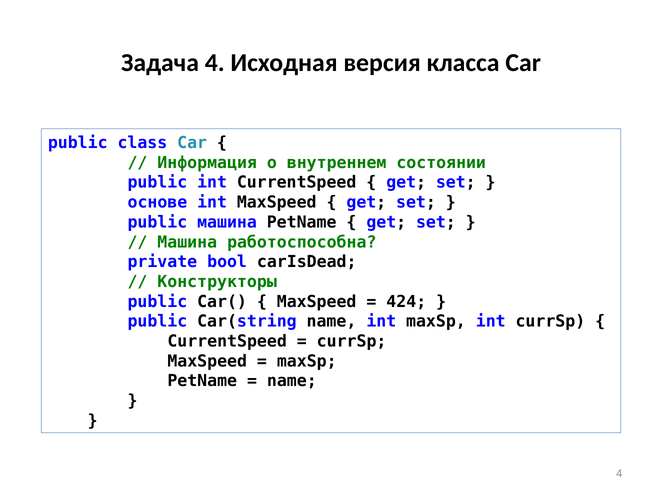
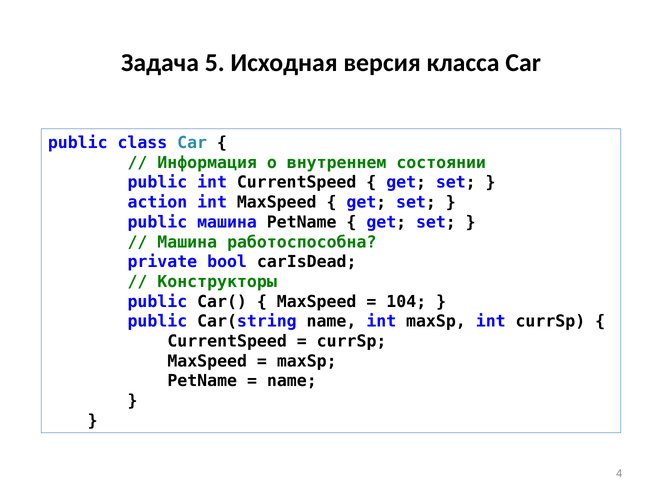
Задача 4: 4 -> 5 (215, 63)
основе: основе -> action (157, 203)
424: 424 -> 104 (406, 302)
